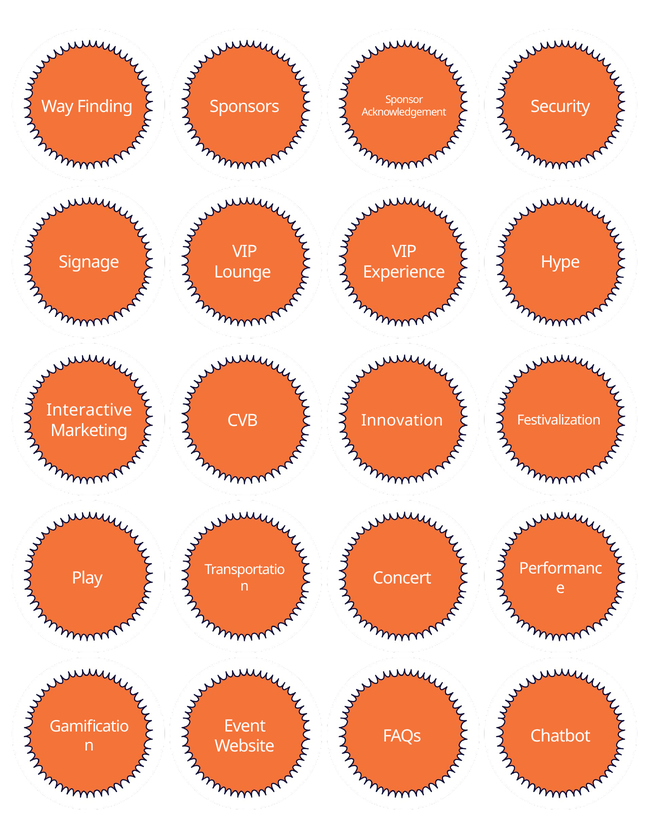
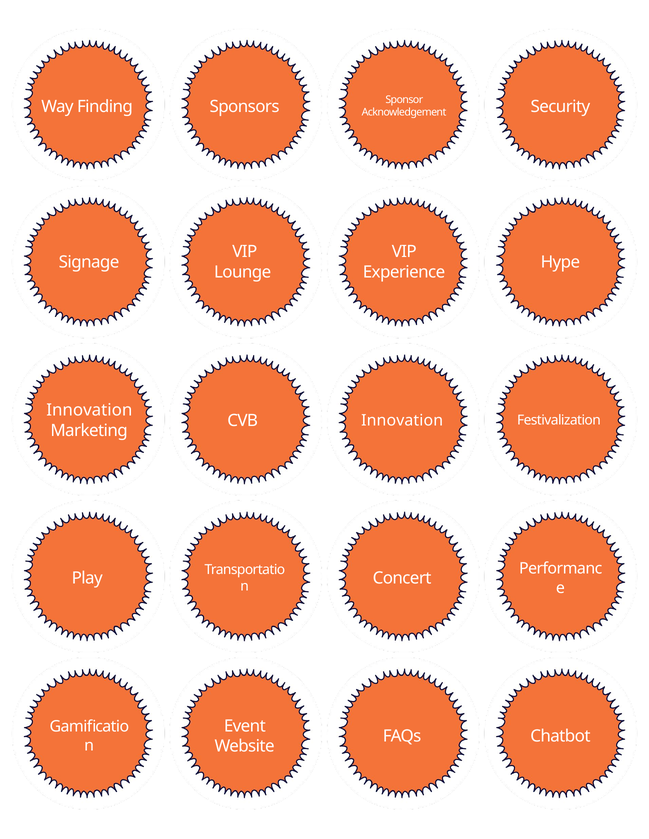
Interactive: Interactive -> Innovation (89, 411)
